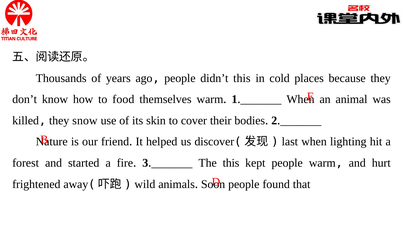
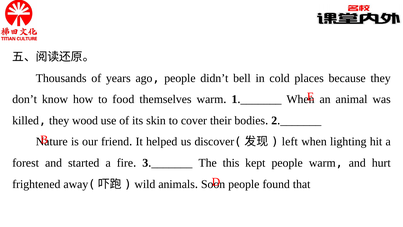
didn’t this: this -> bell (242, 78)
snow: snow -> wood (85, 120)
last: last -> left (290, 142)
